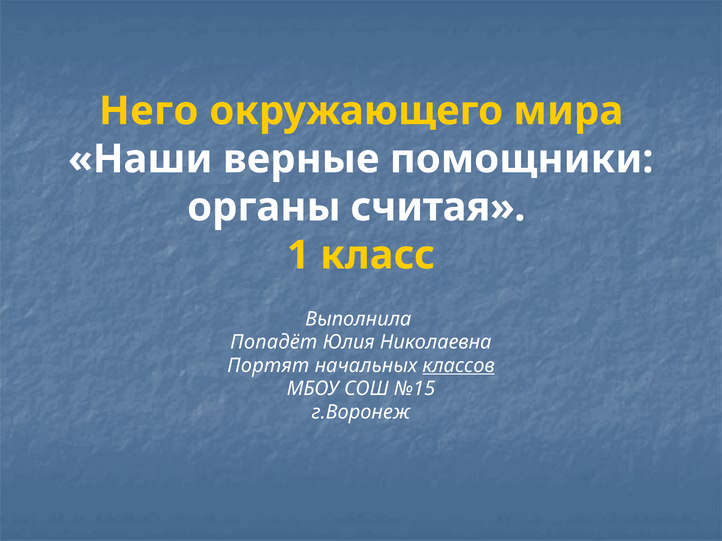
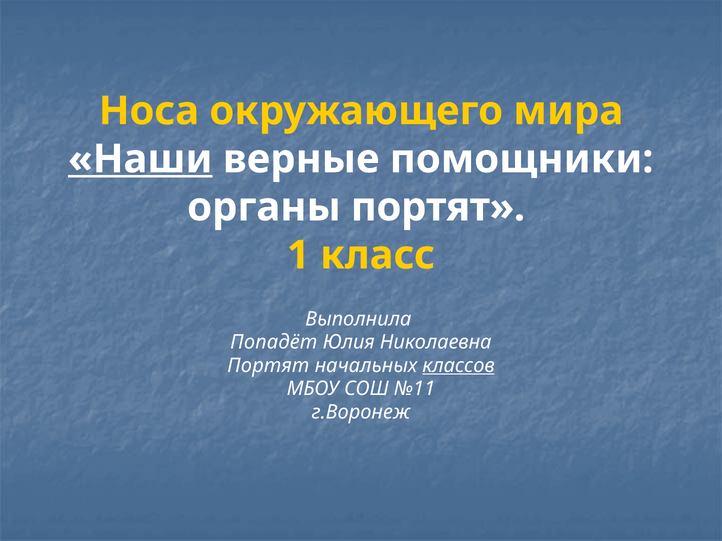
Него: Него -> Носа (149, 111)
Наши underline: none -> present (140, 159)
органы считая: считая -> портят (438, 207)
№15: №15 -> №11 (415, 389)
